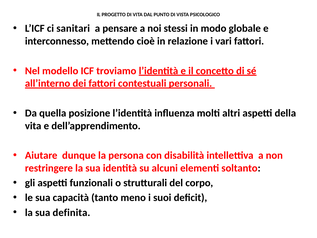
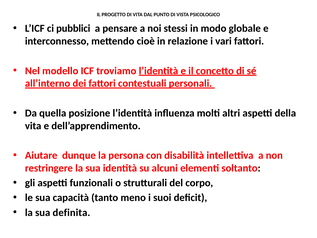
sanitari: sanitari -> pubblici (73, 28)
